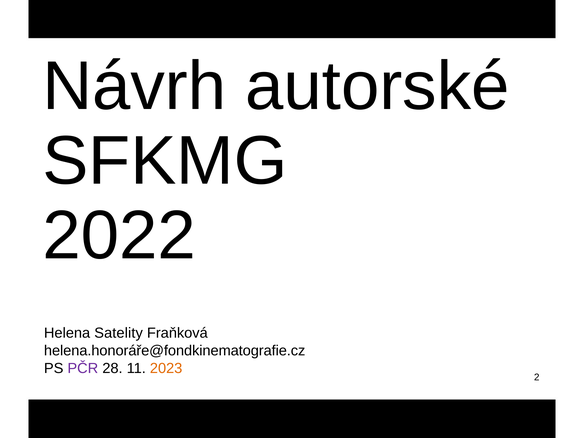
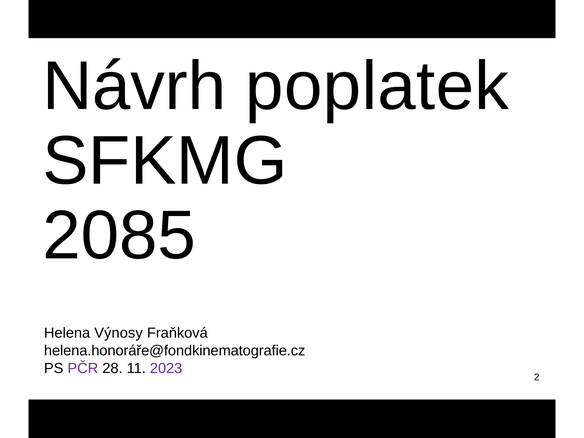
autorské: autorské -> poplatek (377, 87)
2022: 2022 -> 2085 (119, 236)
Satelity: Satelity -> Výnosy (119, 333)
2023 colour: orange -> purple (166, 368)
